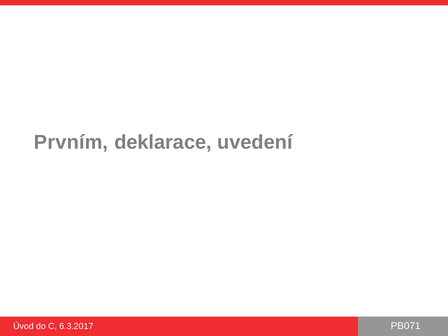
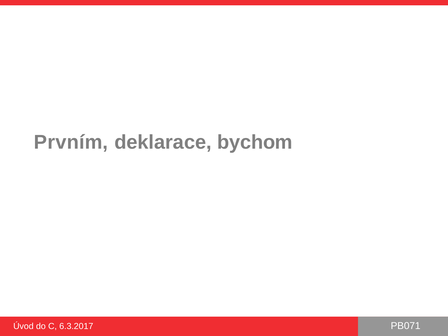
uvedení: uvedení -> bychom (255, 142)
